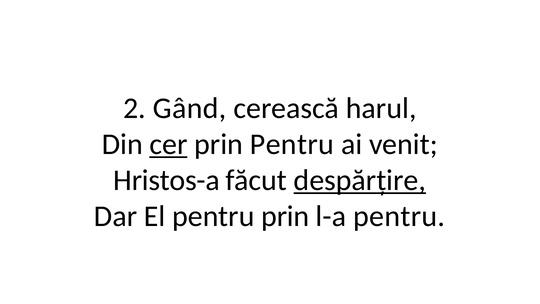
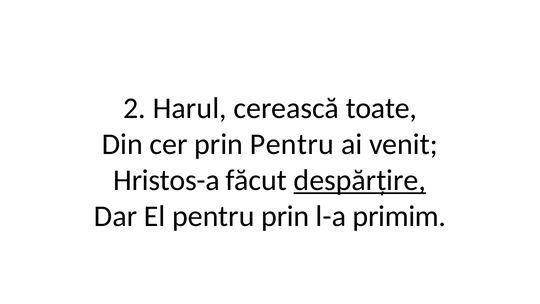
Gând: Gând -> Harul (190, 108)
harul: harul -> toate (381, 108)
cer underline: present -> none (168, 144)
l-a pentru: pentru -> primim (399, 216)
